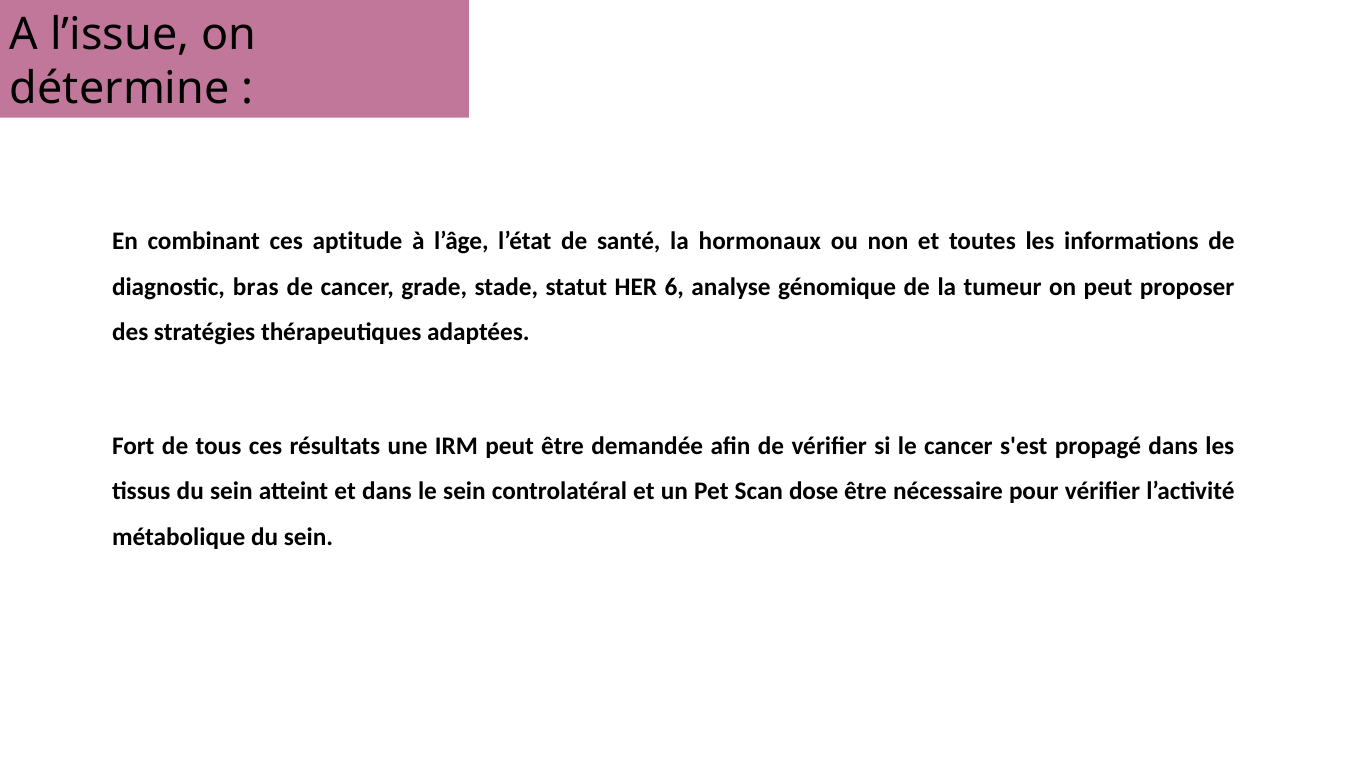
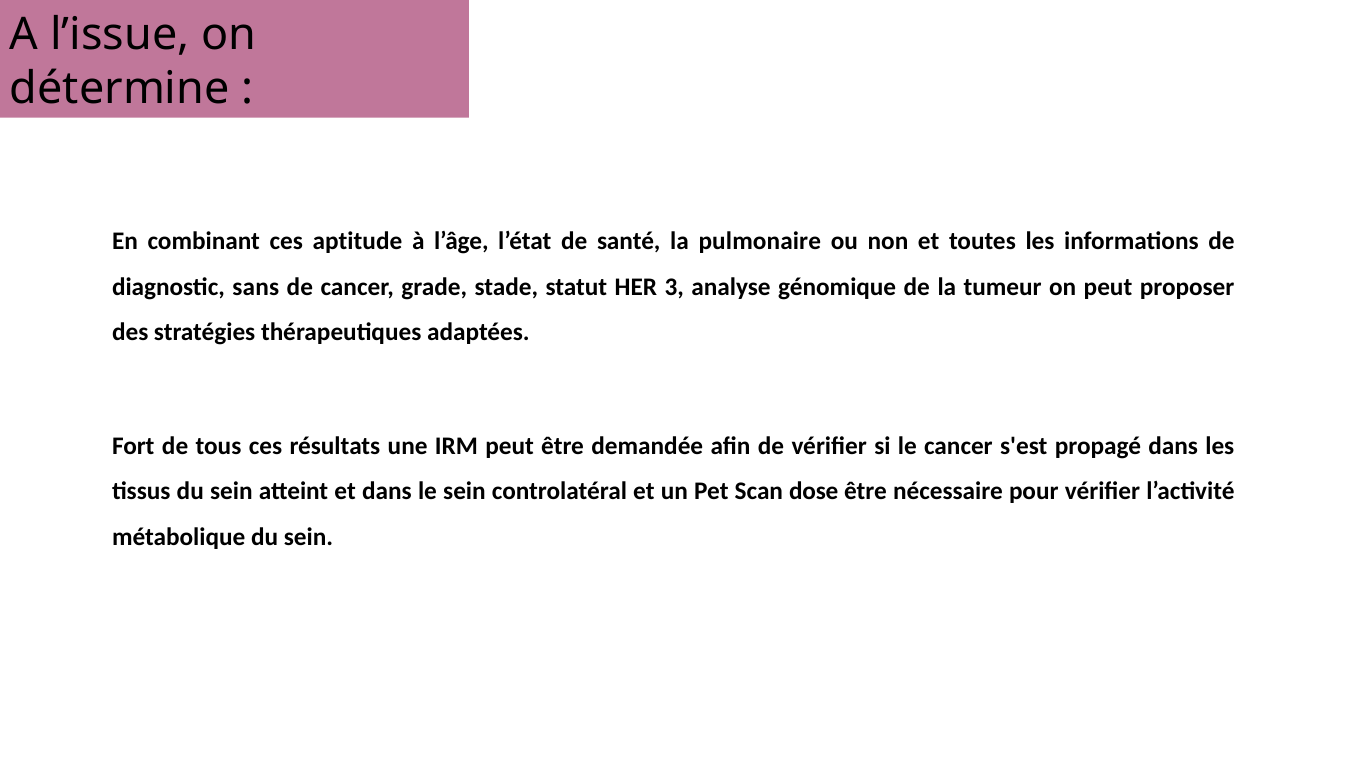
hormonaux: hormonaux -> pulmonaire (760, 242)
bras: bras -> sans (256, 287)
6: 6 -> 3 (674, 287)
